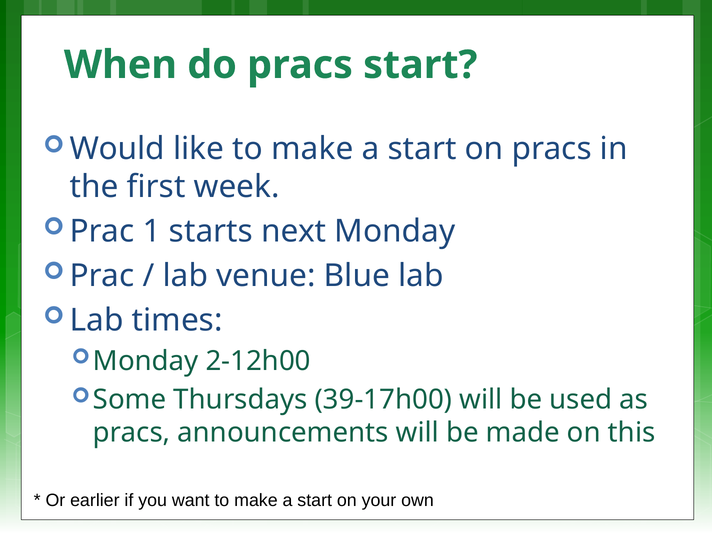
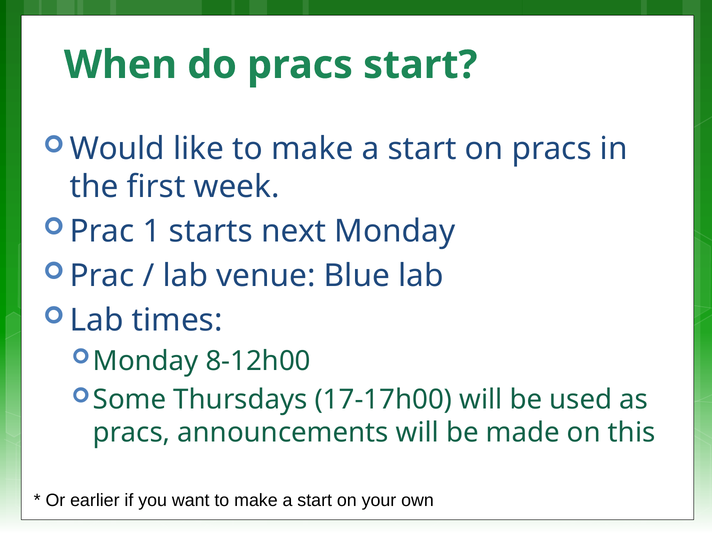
2-12h00: 2-12h00 -> 8-12h00 (258, 361)
39-17h00: 39-17h00 -> 17-17h00 (383, 400)
